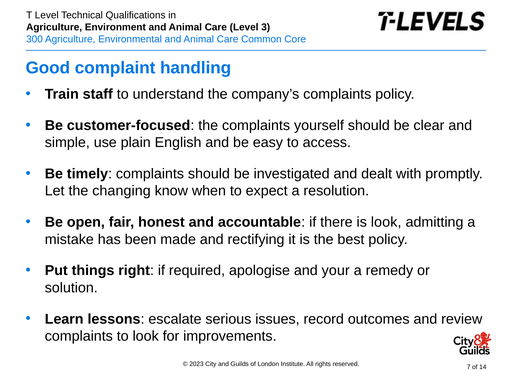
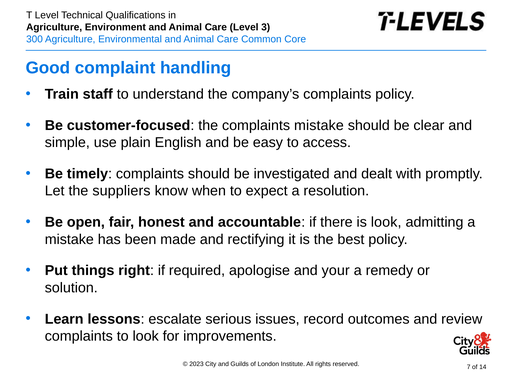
complaints yourself: yourself -> mistake (319, 126)
changing: changing -> suppliers (121, 191)
